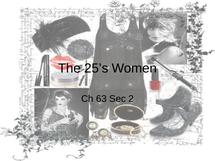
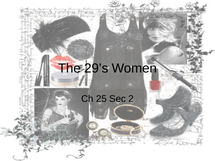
25’s: 25’s -> 29’s (96, 68)
63: 63 -> 25 (101, 99)
